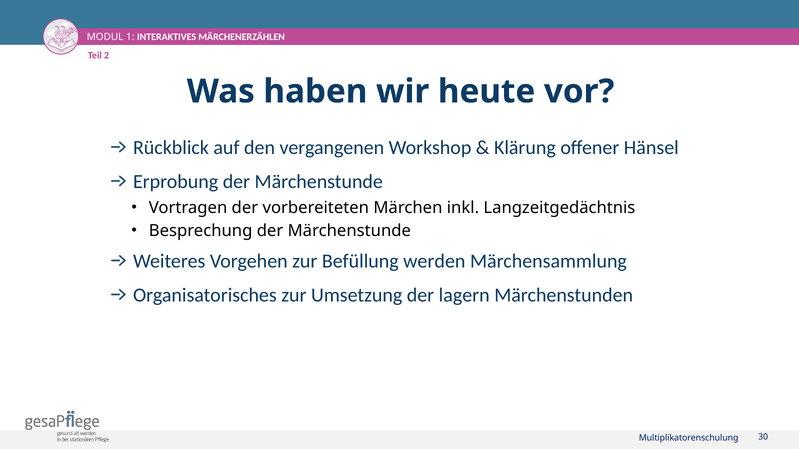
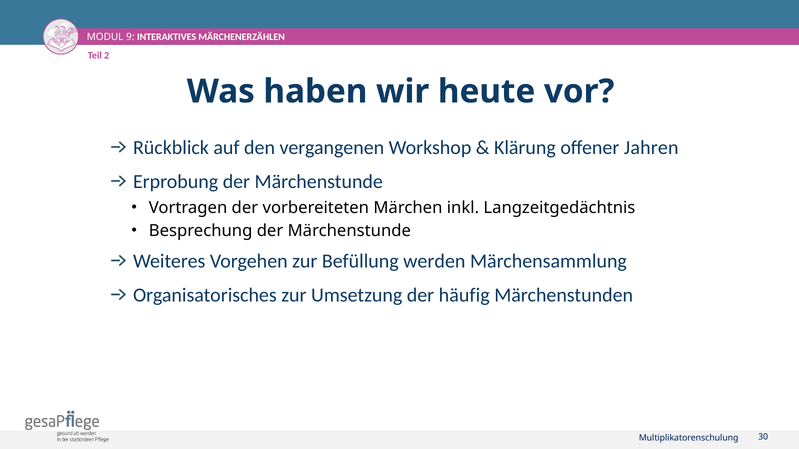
1: 1 -> 9 (130, 37)
Hänsel: Hänsel -> Jahren (651, 148)
lagern: lagern -> häufig (464, 295)
